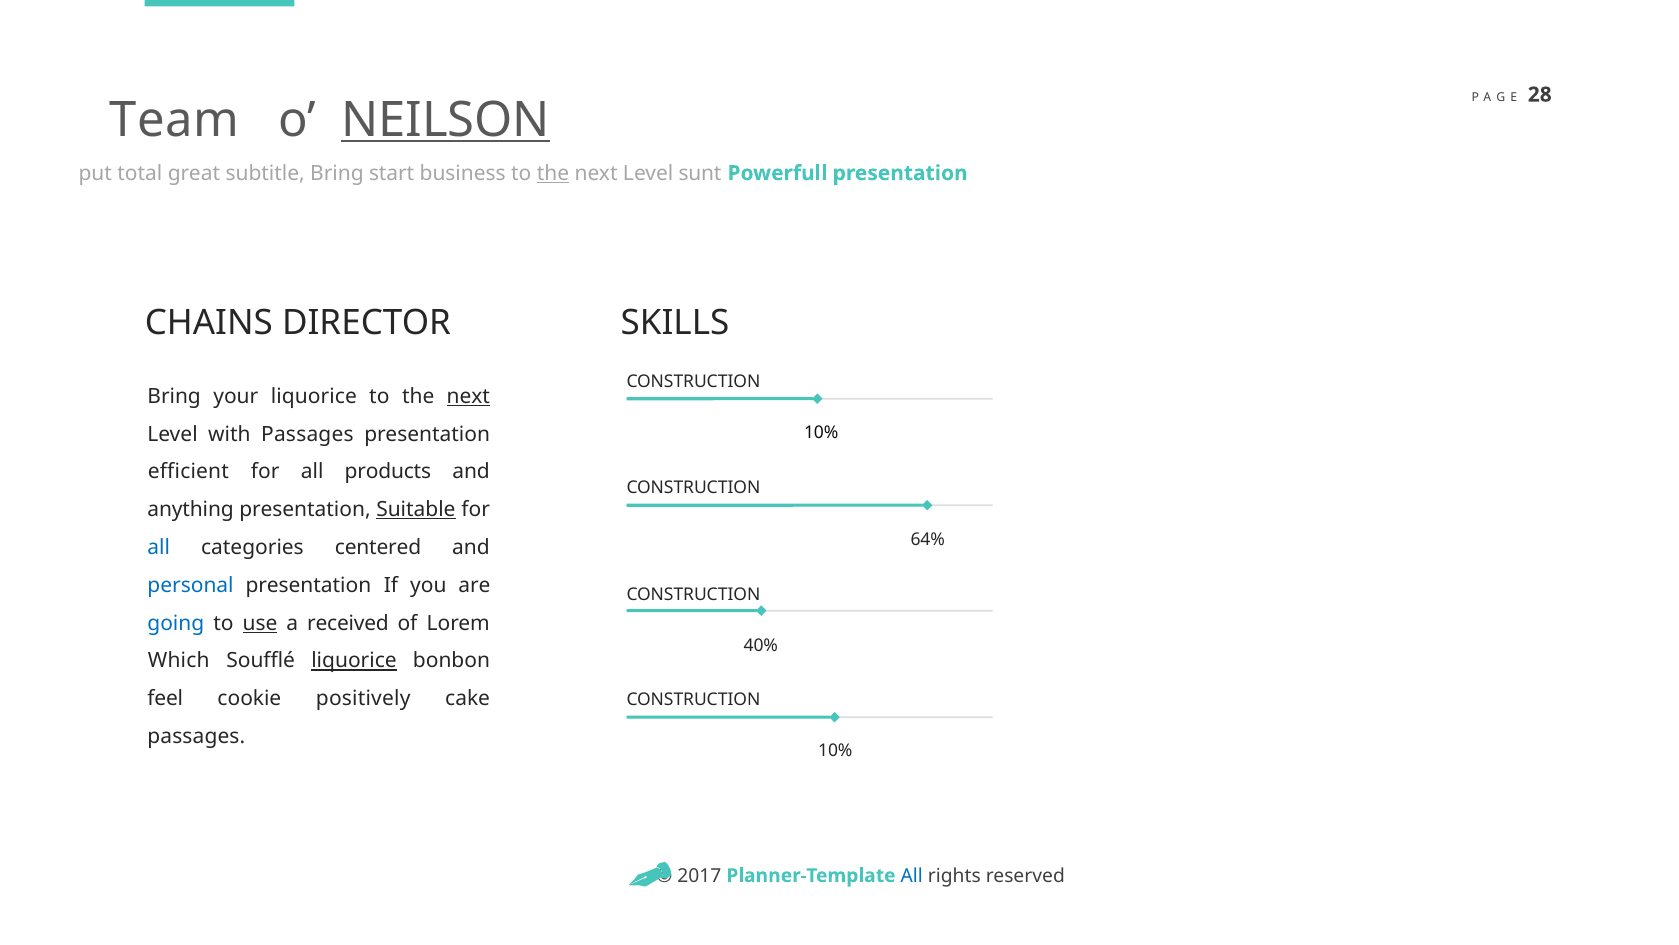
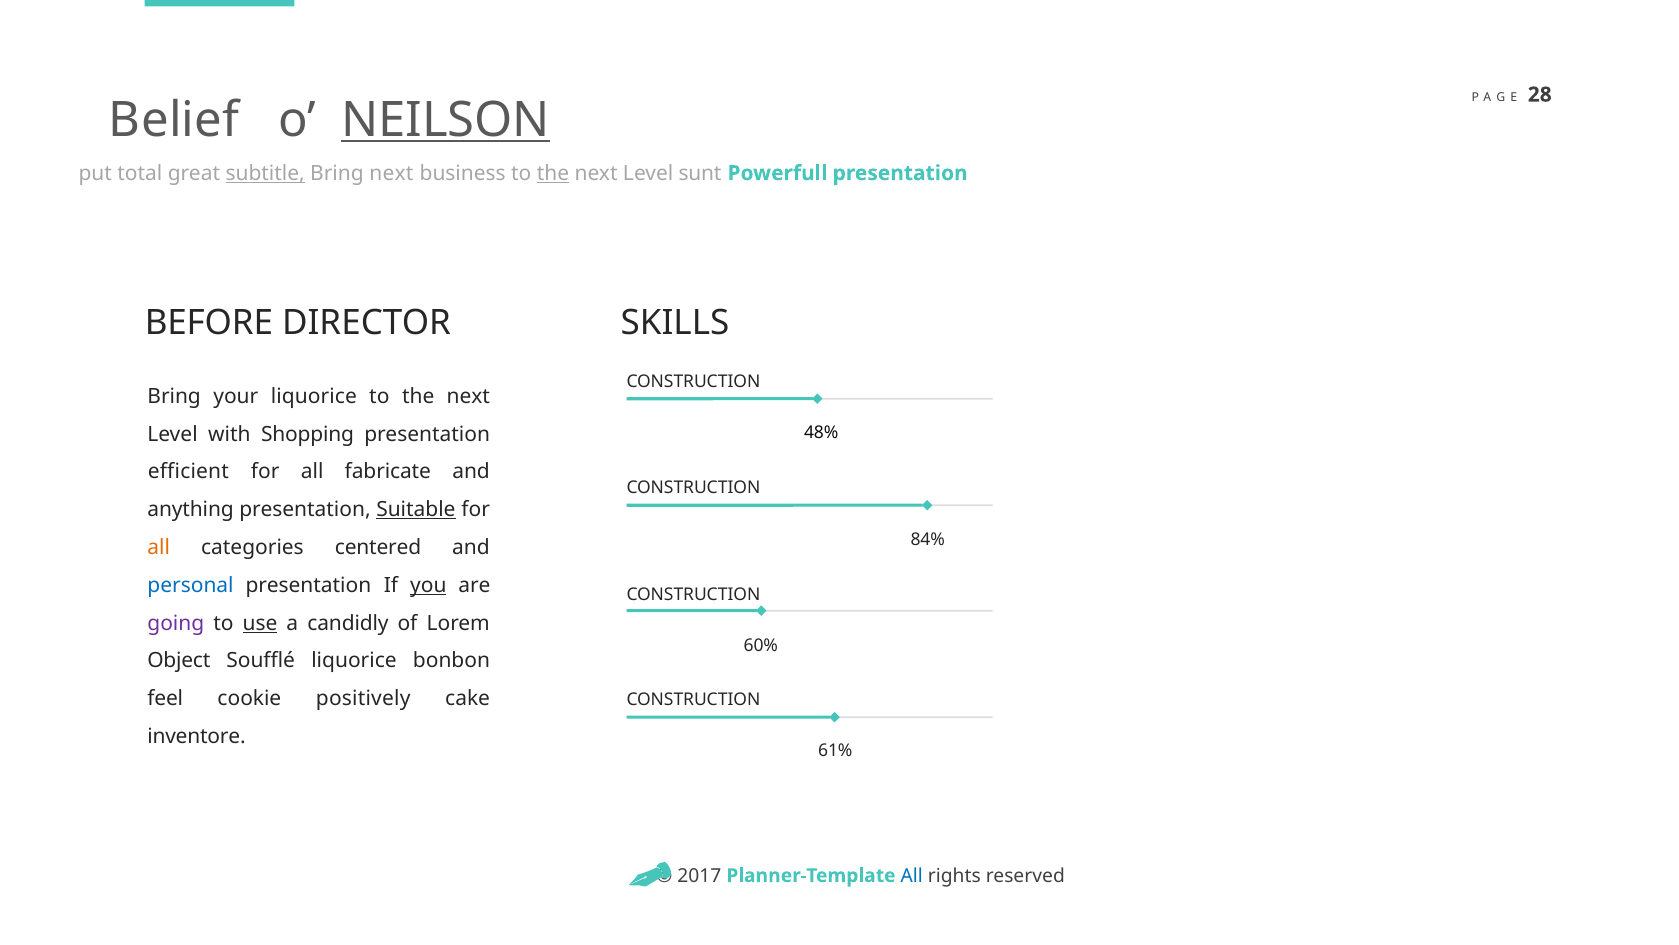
Team: Team -> Belief (174, 120)
subtitle underline: none -> present (265, 173)
Bring start: start -> next (392, 173)
CHAINS: CHAINS -> BEFORE (209, 323)
next underline: present -> none (468, 396)
10%: 10% -> 48% (821, 432)
with Passages: Passages -> Shopping (308, 434)
products: products -> fabricate (388, 472)
64%: 64% -> 84% (928, 540)
all colour: blue -> orange (159, 547)
you underline: none -> present (428, 585)
going colour: blue -> purple (176, 623)
received: received -> candidly (348, 623)
40%: 40% -> 60% (761, 645)
Which: Which -> Object (179, 661)
liquorice underline: present -> none (354, 661)
passages: passages -> inventore (197, 736)
10%: 10% -> 61% (835, 750)
